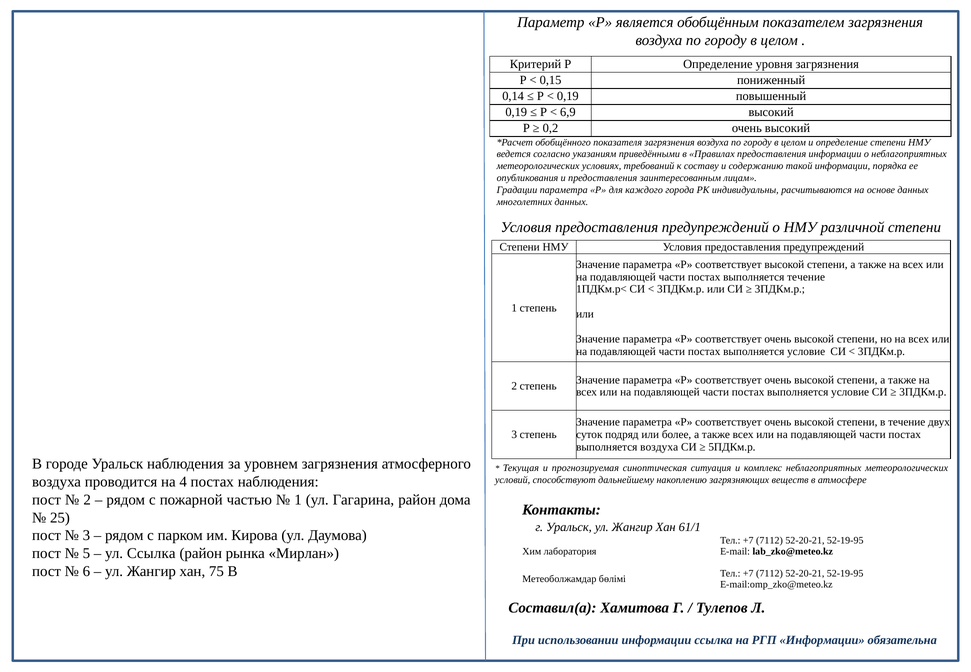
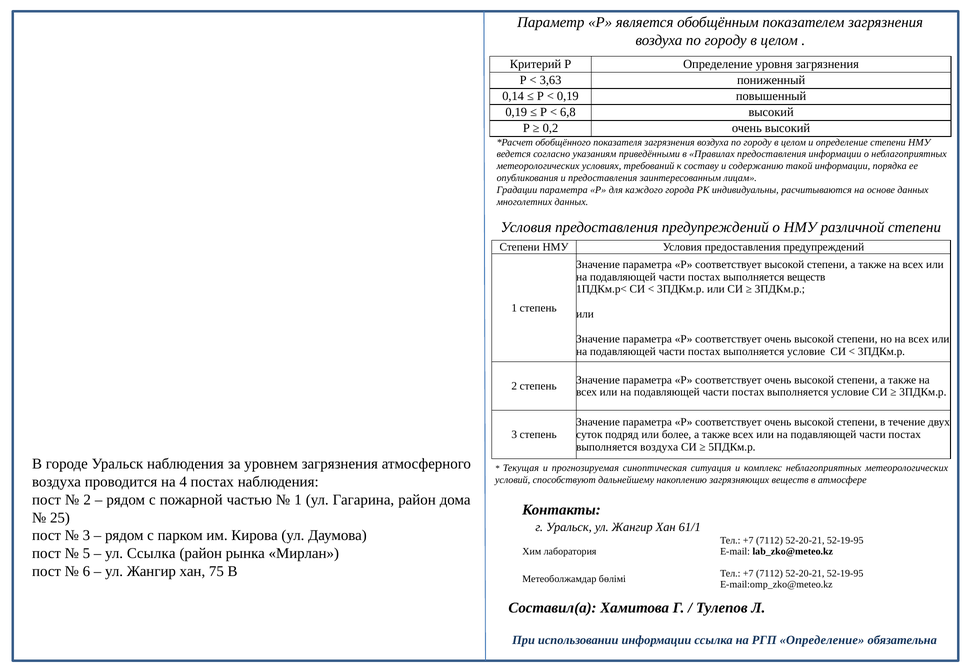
0,15: 0,15 -> 3,63 (551, 80)
6,9: 6,9 -> 6,8 (568, 112)
выполняется течение: течение -> веществ (806, 277)
РГП Информации: Информации -> Определение (822, 640)
